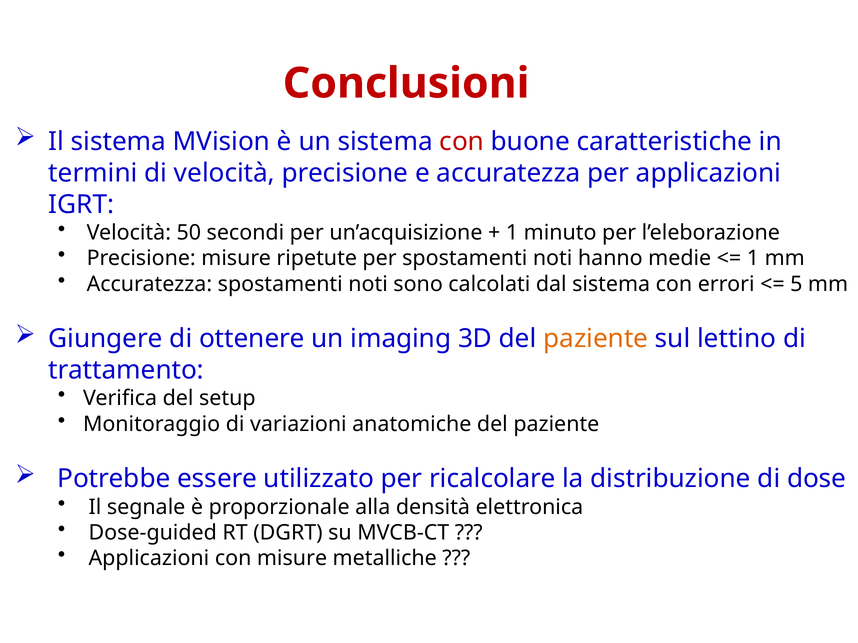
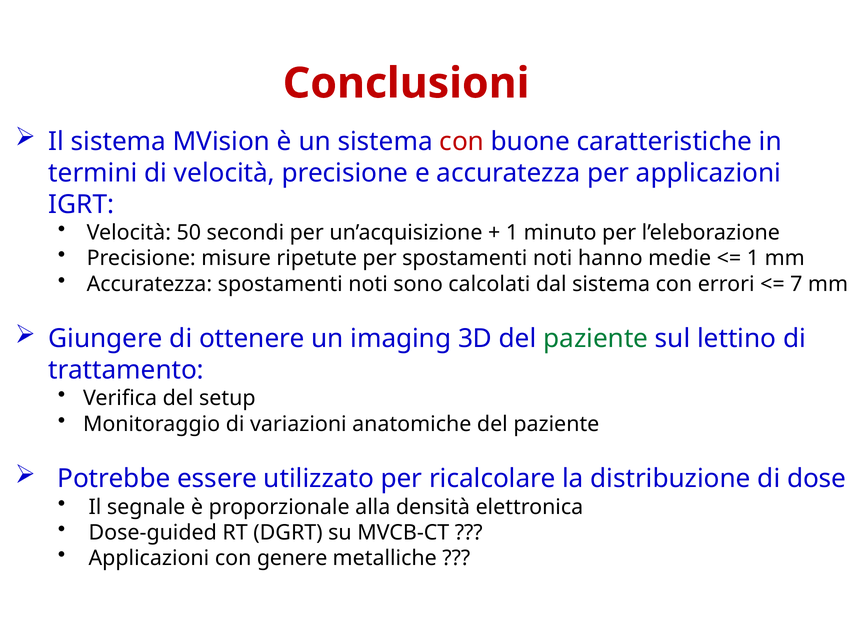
5: 5 -> 7 (796, 284)
paziente colour: orange -> green (596, 339)
con misure: misure -> genere (292, 559)
